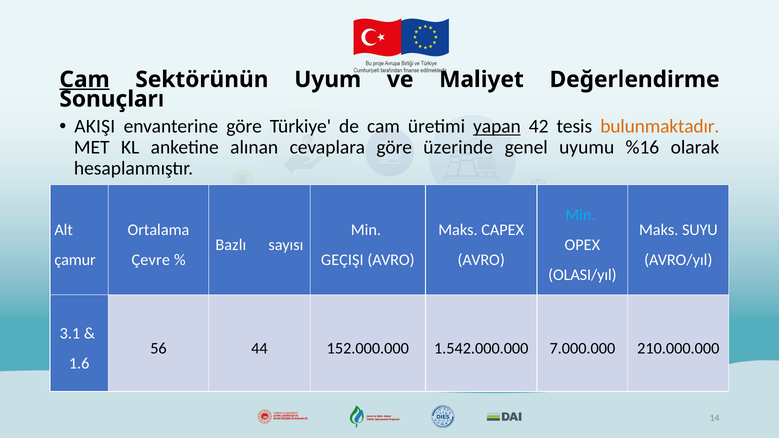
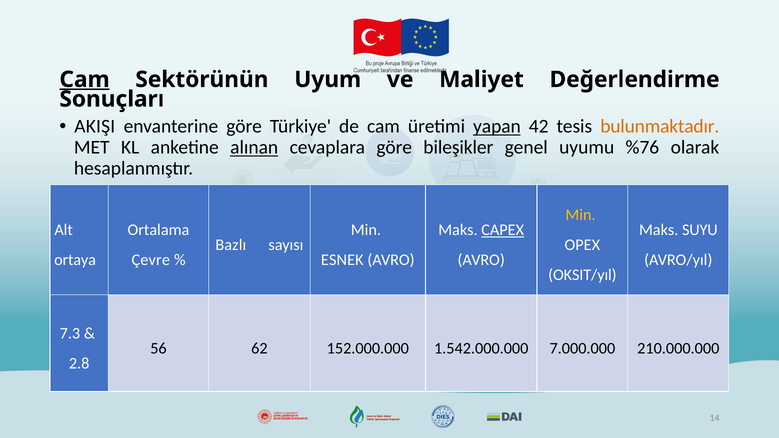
alınan underline: none -> present (254, 148)
üzerinde: üzerinde -> bileşikler (458, 148)
%16: %16 -> %76 (642, 148)
Min colour: light blue -> yellow (581, 215)
CAPEX underline: none -> present (503, 230)
çamur: çamur -> ortaya (75, 260)
GEÇIŞI: GEÇIŞI -> ESNEK (342, 260)
OLASI/yıl: OLASI/yıl -> OKSIT/yıl (582, 275)
3.1: 3.1 -> 7.3 (70, 334)
44: 44 -> 62 (259, 348)
1.6: 1.6 -> 2.8 (79, 363)
